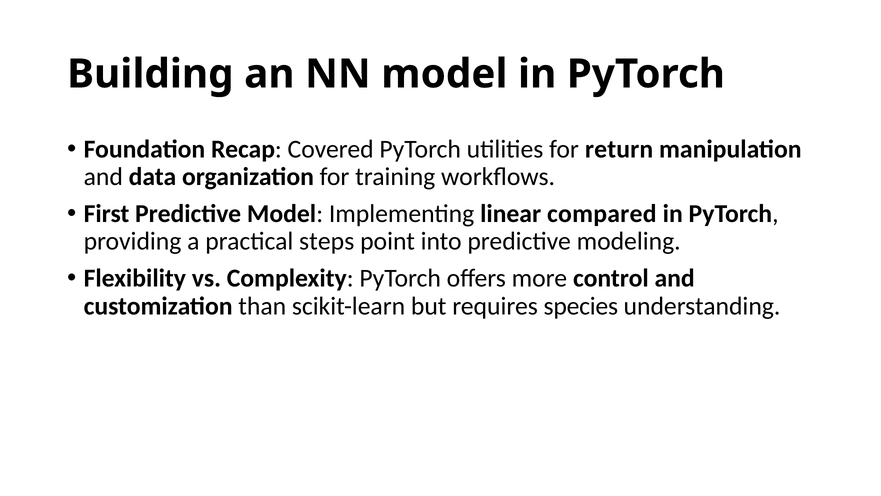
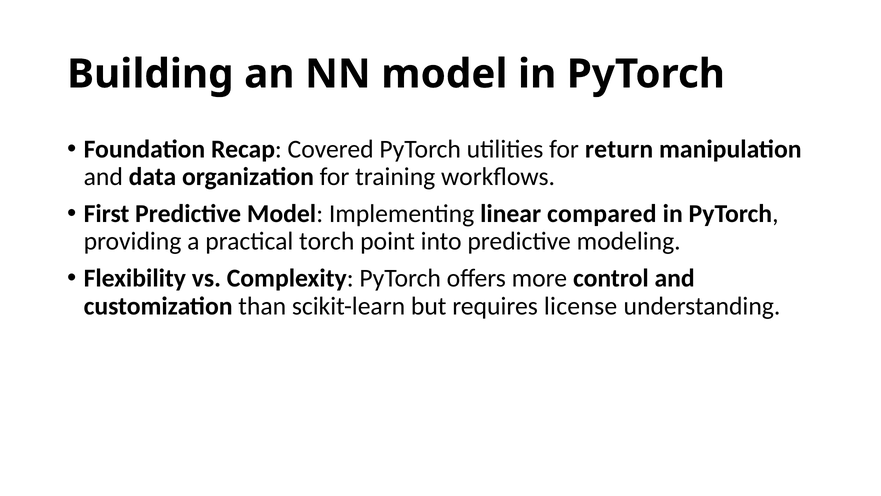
steps: steps -> torch (327, 241)
species: species -> license (581, 306)
